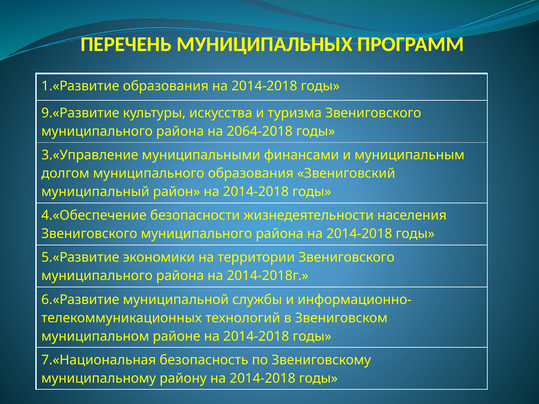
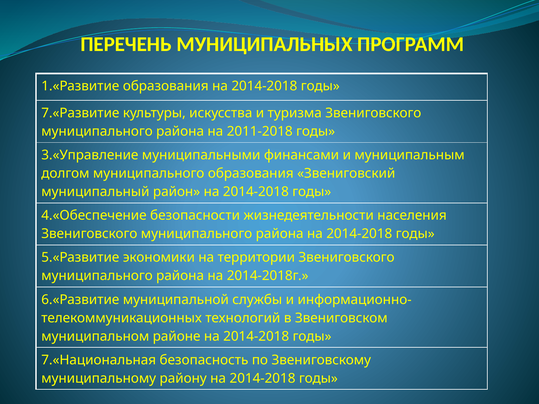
9.«Развитие: 9.«Развитие -> 7.«Развитие (80, 113)
2064-2018: 2064-2018 -> 2011-2018 (260, 131)
